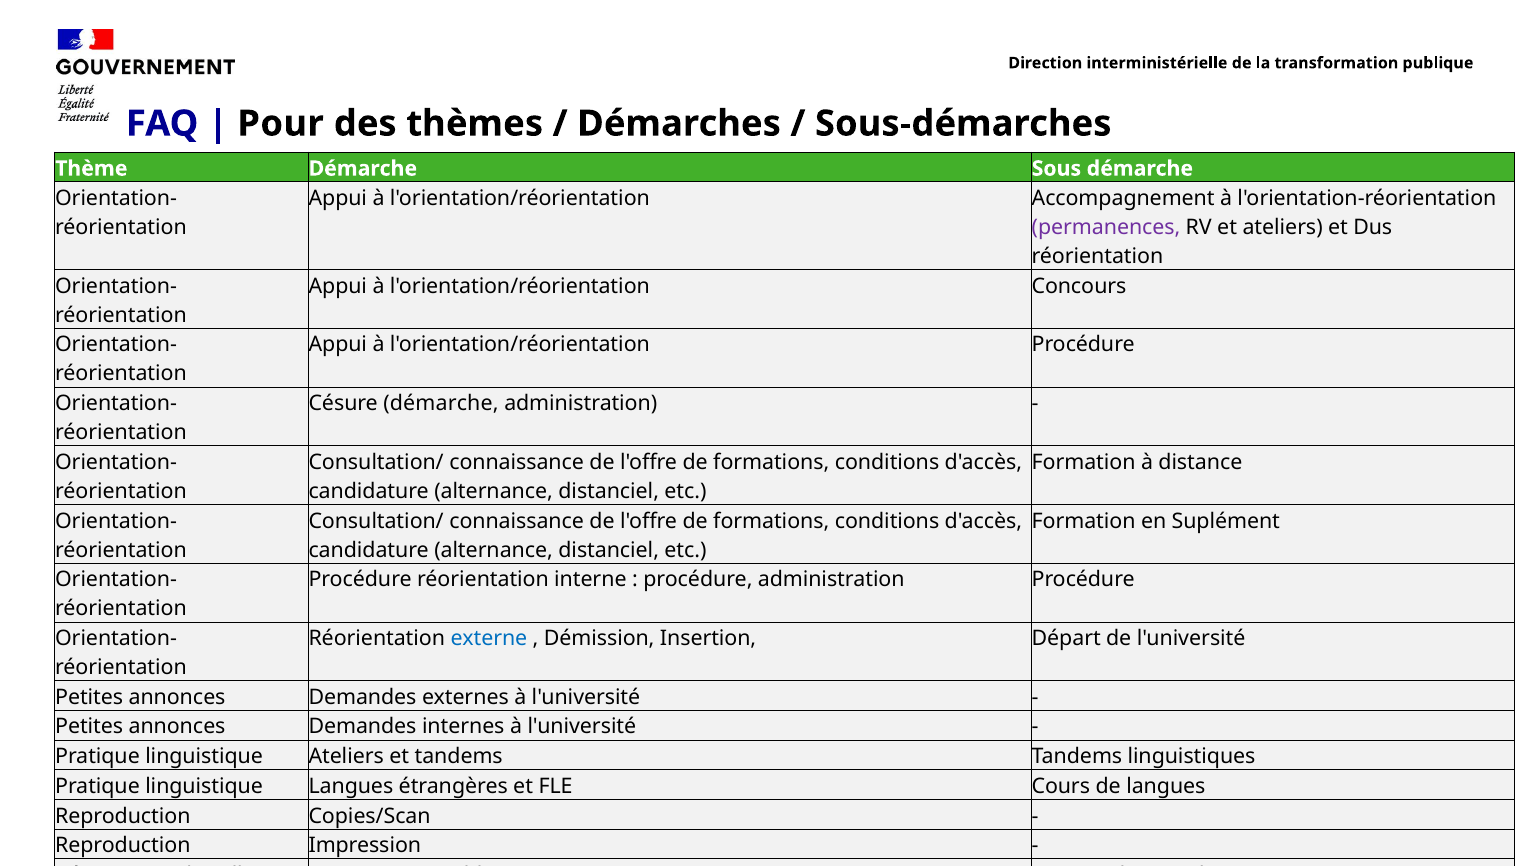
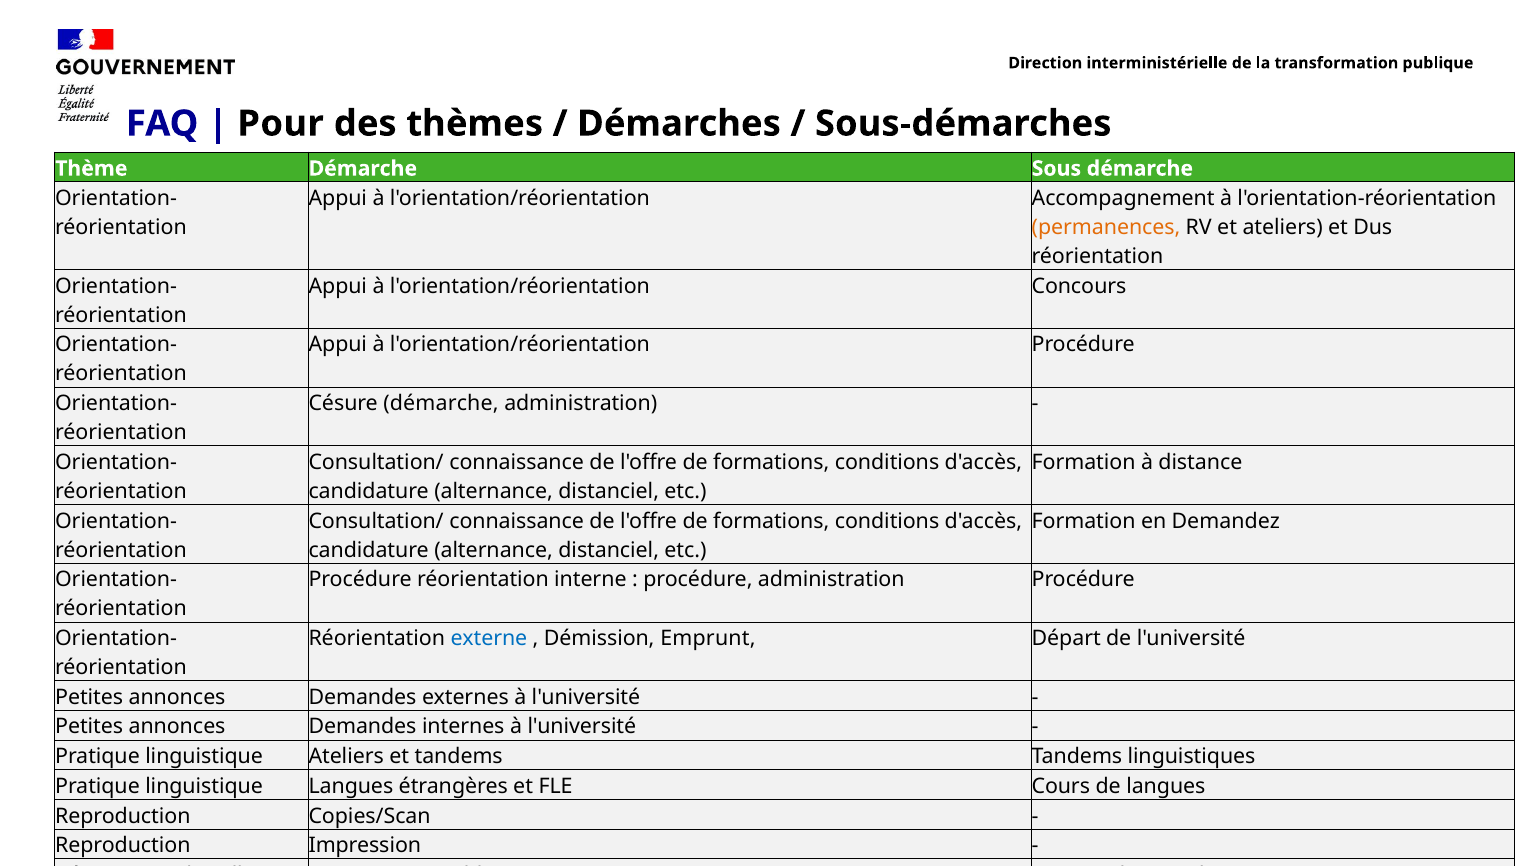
permanences colour: purple -> orange (1106, 227)
Suplément: Suplément -> Demandez (1226, 521)
Insertion: Insertion -> Emprunt (708, 639)
